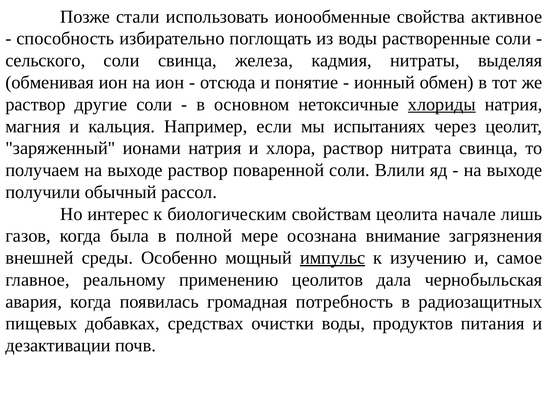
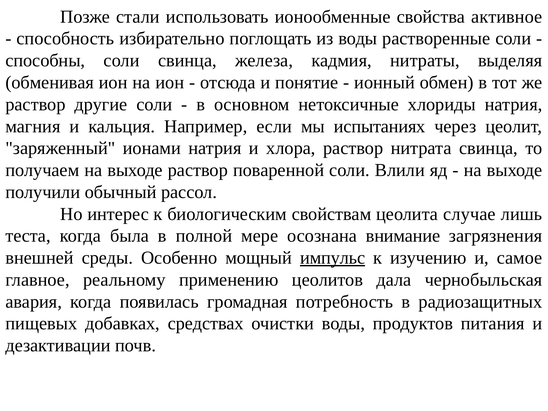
сельского: сельского -> способны (45, 61)
хлориды underline: present -> none (442, 104)
начале: начале -> случае (469, 214)
газов: газов -> теста (28, 236)
